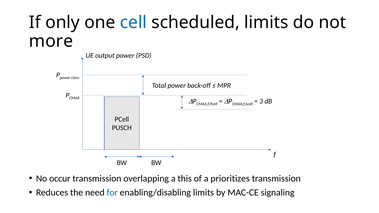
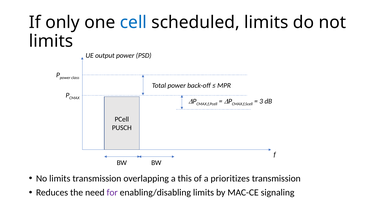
more: more -> limits (51, 41)
No occur: occur -> limits (60, 179)
for colour: blue -> purple (112, 193)
